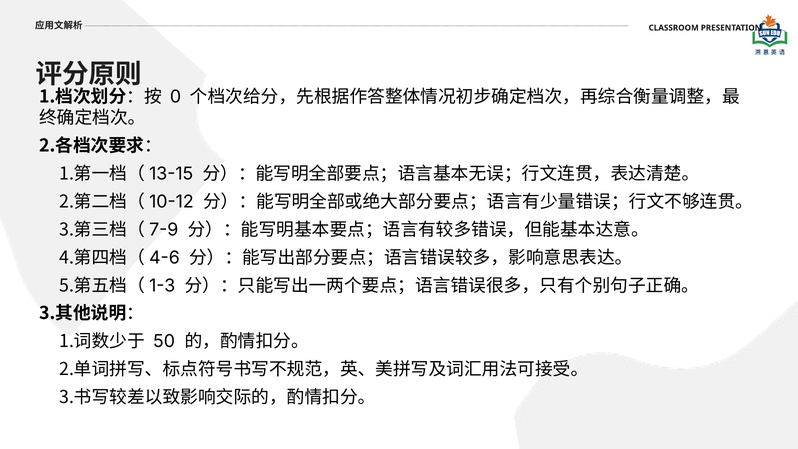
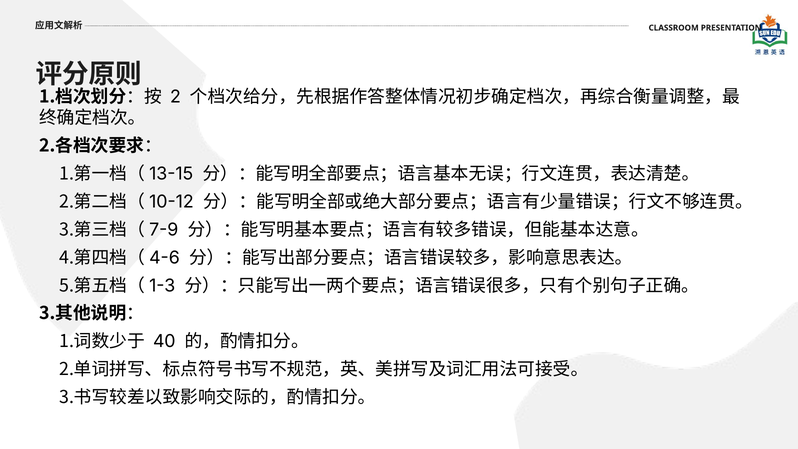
0: 0 -> 2 (175, 97)
50: 50 -> 40 (164, 341)
